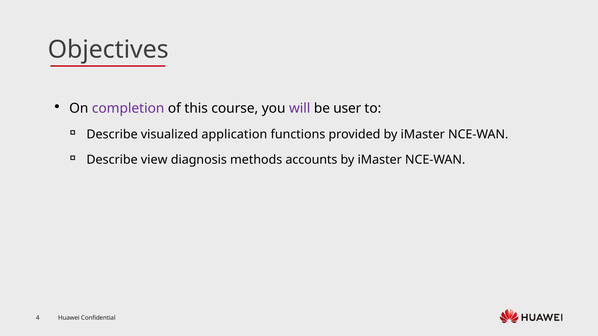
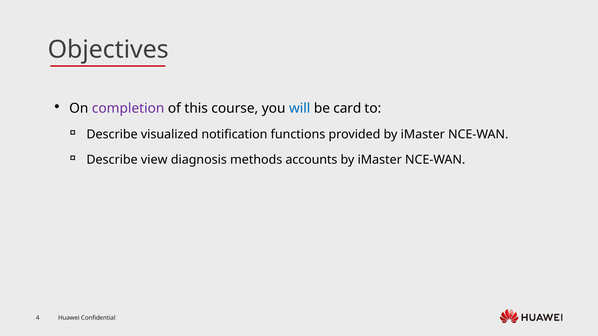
will colour: purple -> blue (300, 108)
user: user -> card (347, 108)
application: application -> notification (234, 134)
